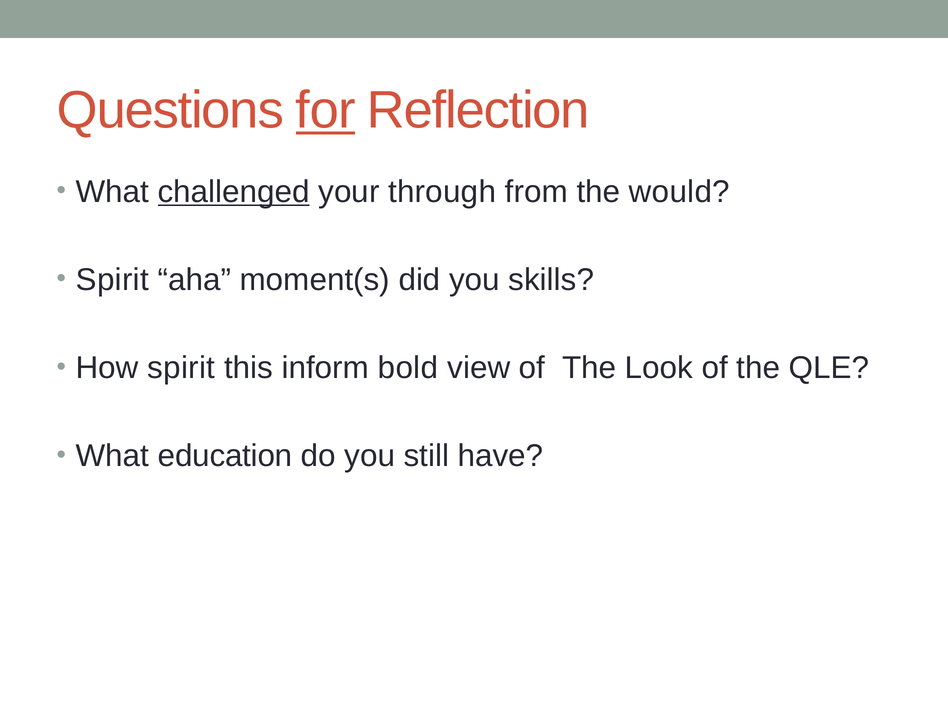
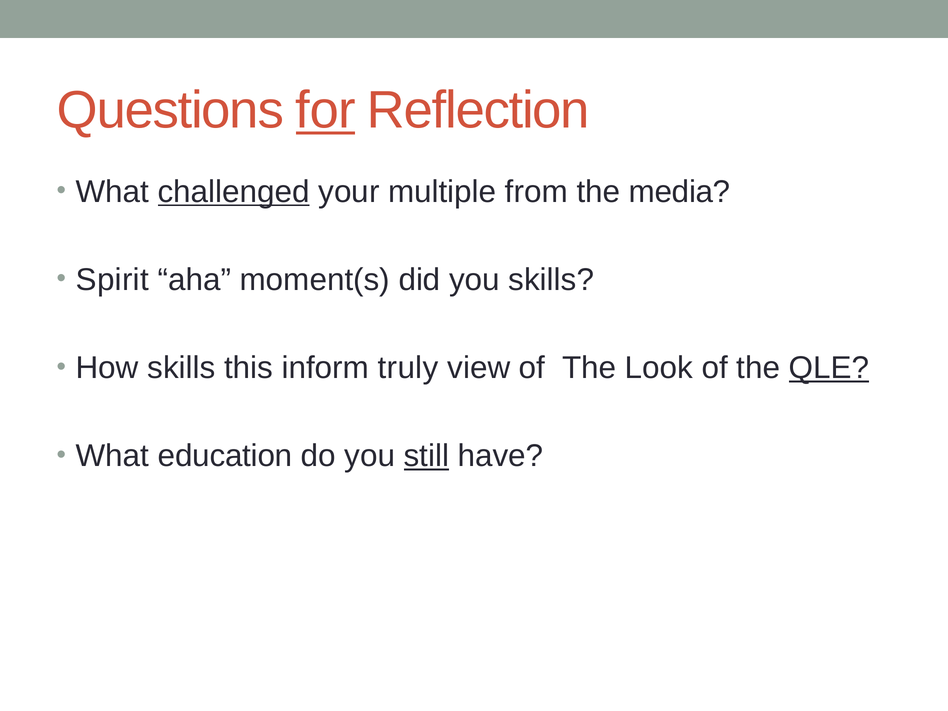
through: through -> multiple (442, 192)
would: would -> media (680, 192)
How spirit: spirit -> skills (181, 368)
bold: bold -> truly (408, 368)
QLE underline: none -> present (829, 368)
still underline: none -> present (426, 456)
